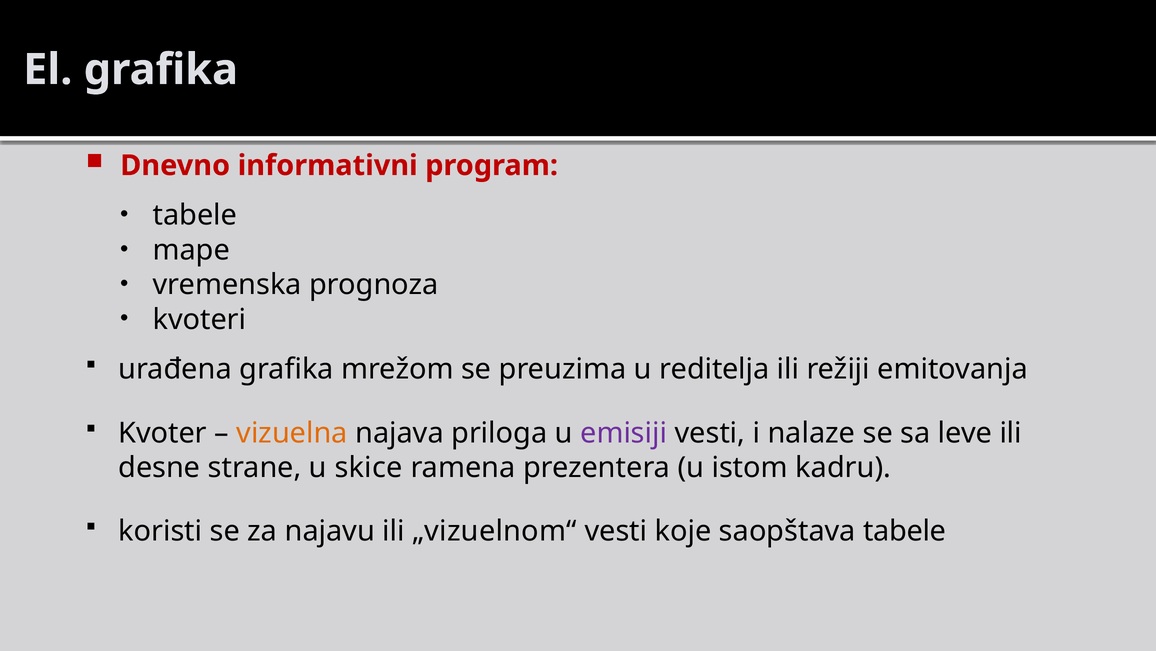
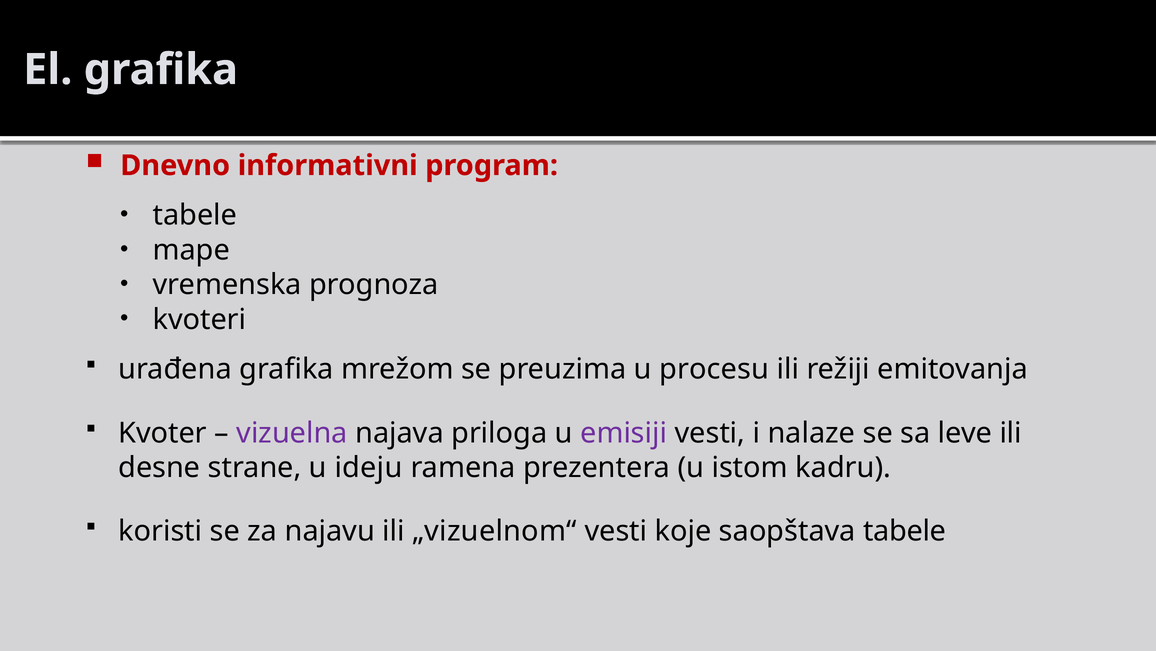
reditelja: reditelja -> procesu (714, 369)
vizuelna colour: orange -> purple (292, 433)
skice: skice -> ideju (369, 467)
